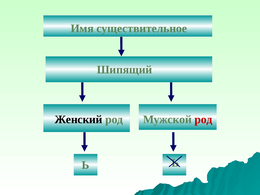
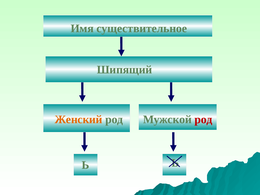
Женский colour: black -> orange (79, 120)
